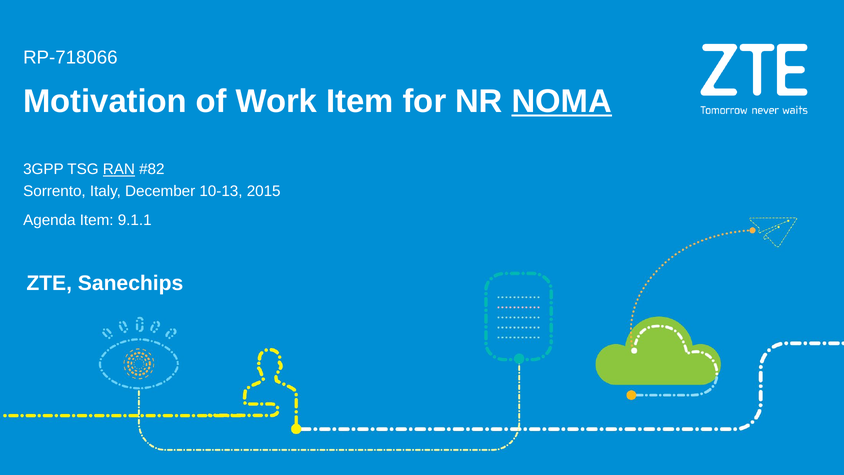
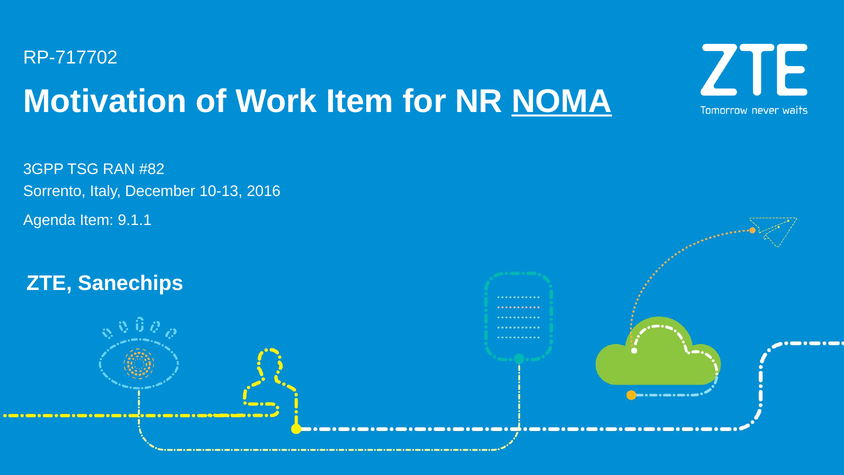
RP-718066: RP-718066 -> RP-717702 (70, 57)
RAN underline: present -> none (119, 169)
2015: 2015 -> 2016 (264, 191)
